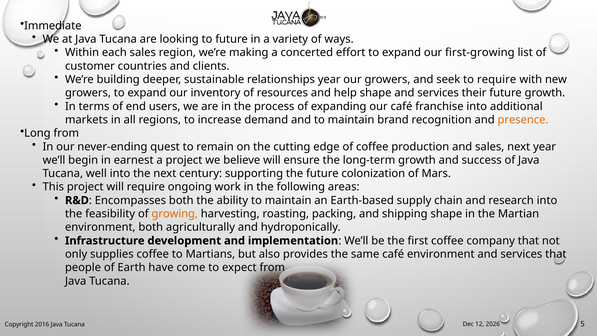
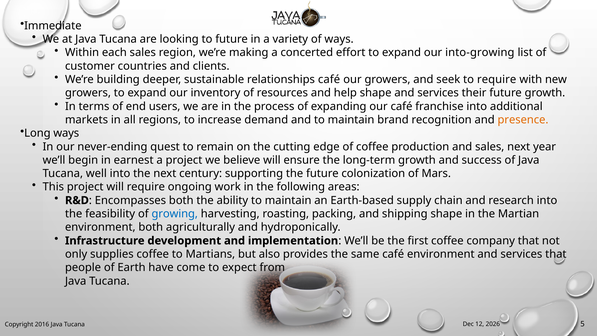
first-growing: first-growing -> into-growing (480, 53)
relationships year: year -> café (329, 79)
Long from: from -> ways (66, 133)
growing colour: orange -> blue (175, 214)
